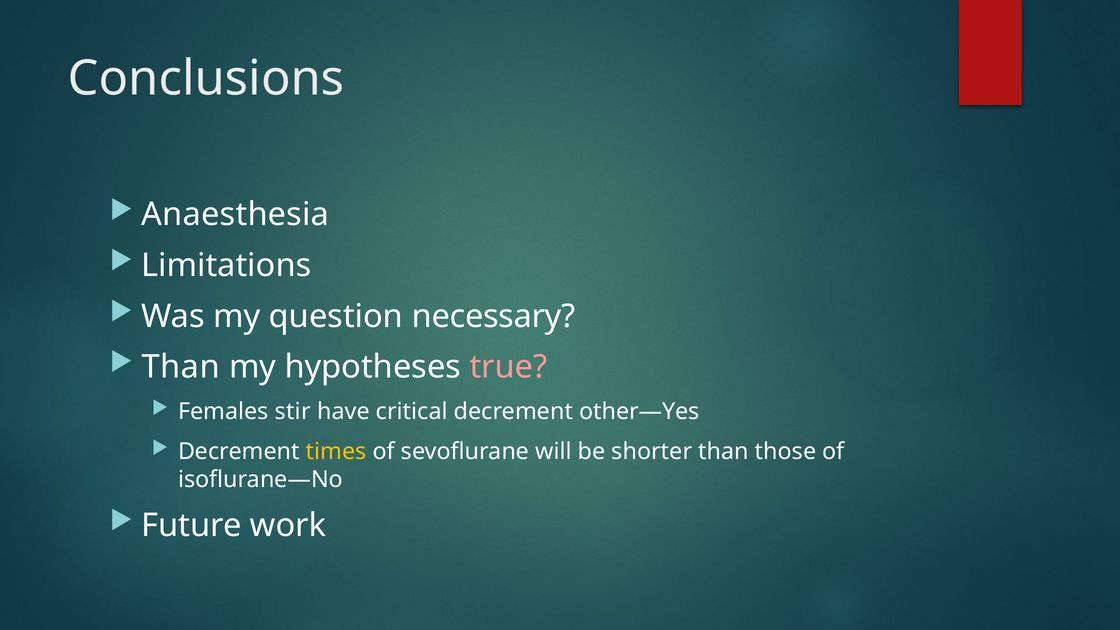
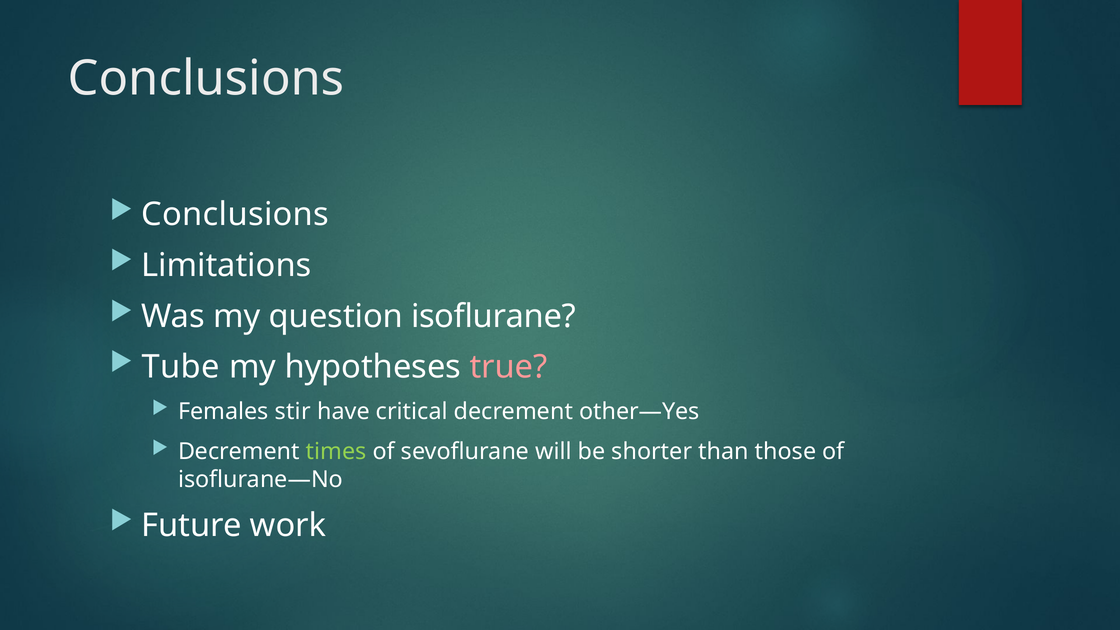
Anaesthesia: Anaesthesia -> Conclusions (235, 215)
necessary: necessary -> isoflurane (494, 316)
Than: Than -> Tube (181, 367)
times colour: yellow -> light green (336, 451)
